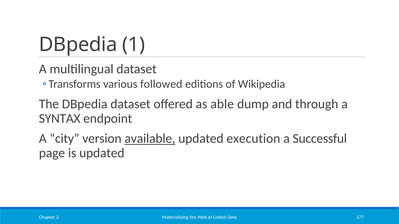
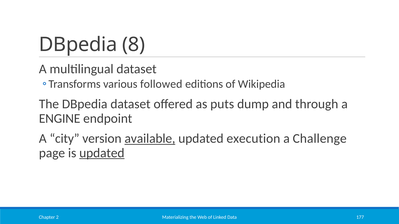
1: 1 -> 8 (134, 45)
able: able -> puts (222, 104)
SYNTAX: SYNTAX -> ENGINE (60, 119)
Successful: Successful -> Challenge (320, 139)
updated underline: none -> present (102, 153)
